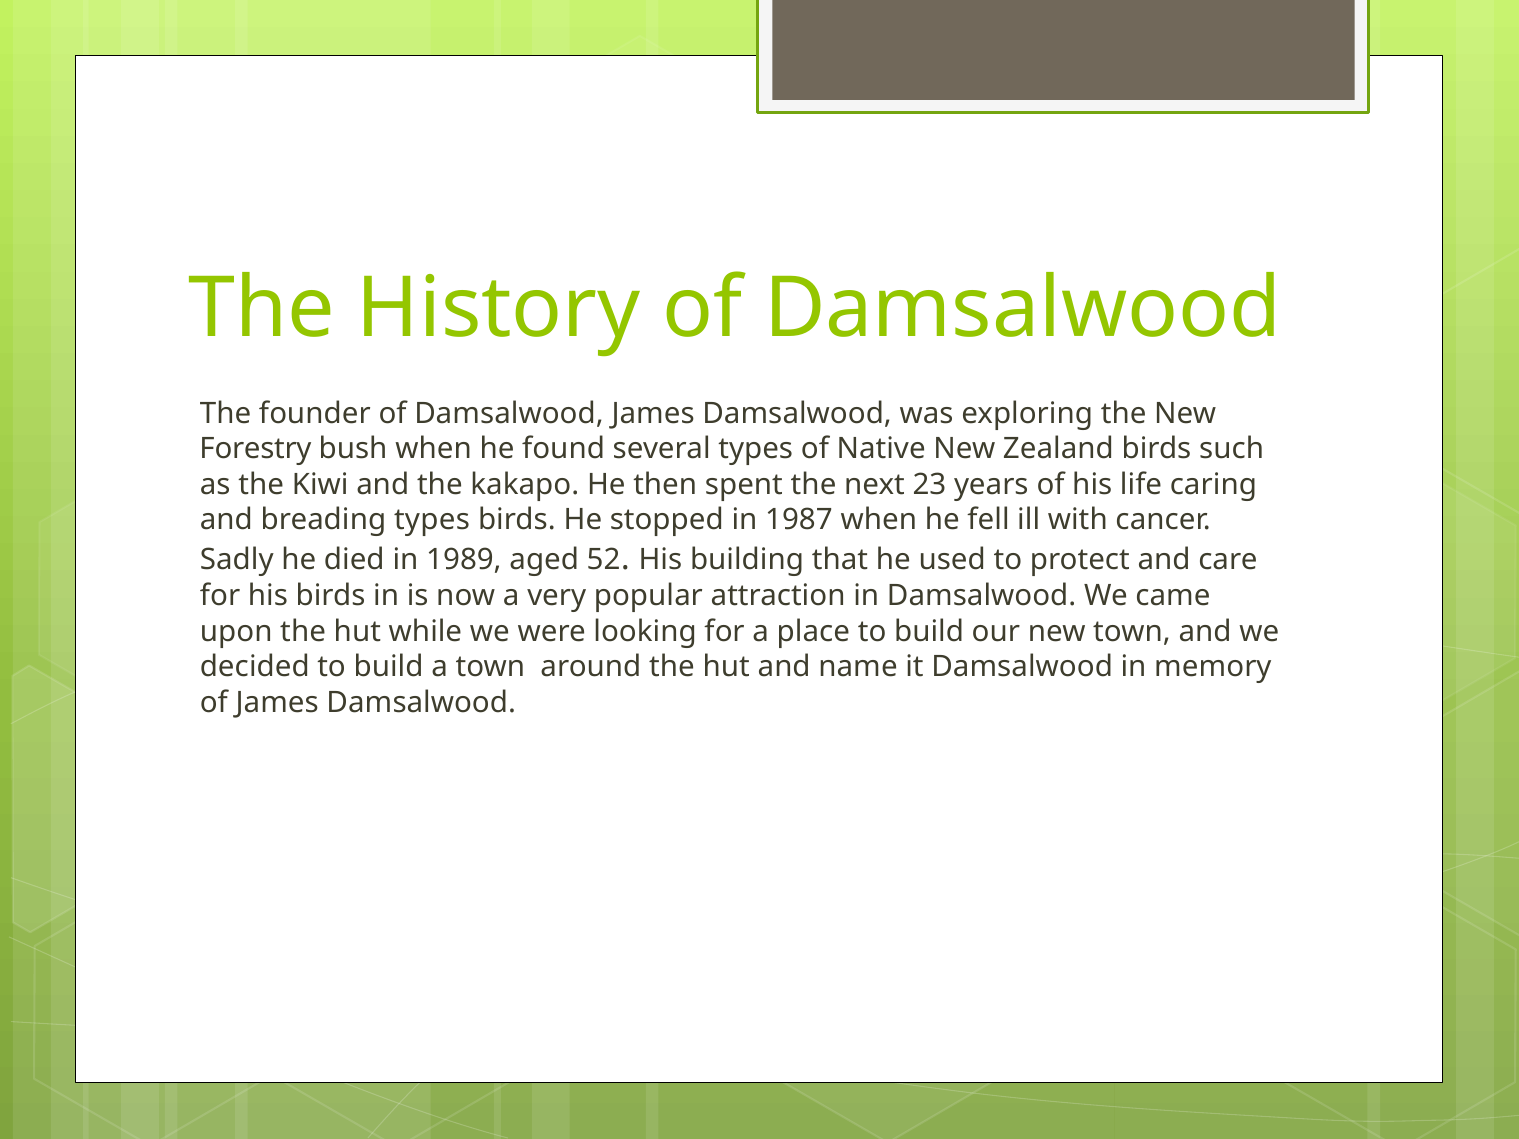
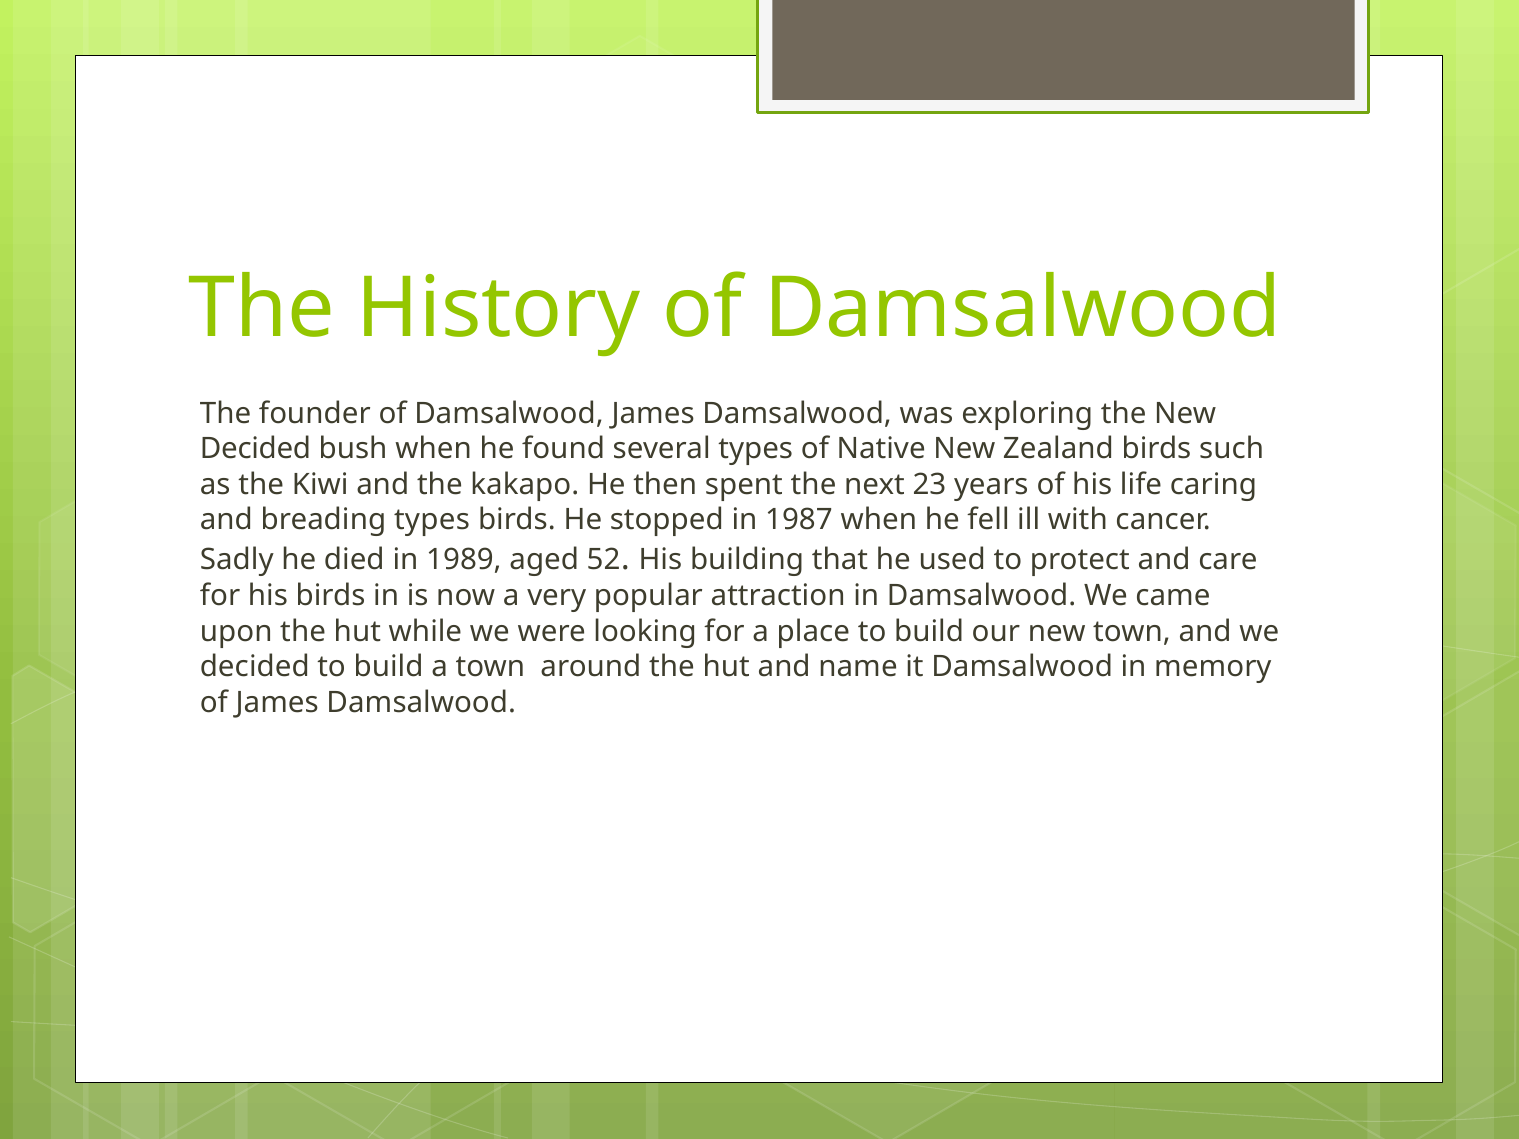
Forestry: Forestry -> Decided (256, 449)
